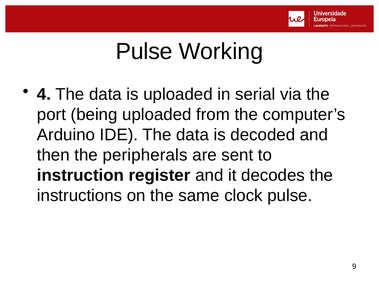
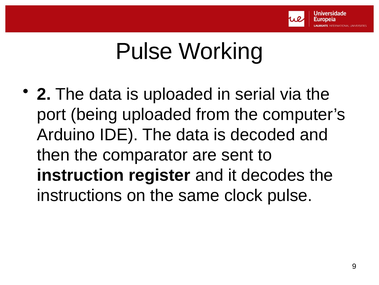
4: 4 -> 2 (44, 94)
peripherals: peripherals -> comparator (145, 155)
